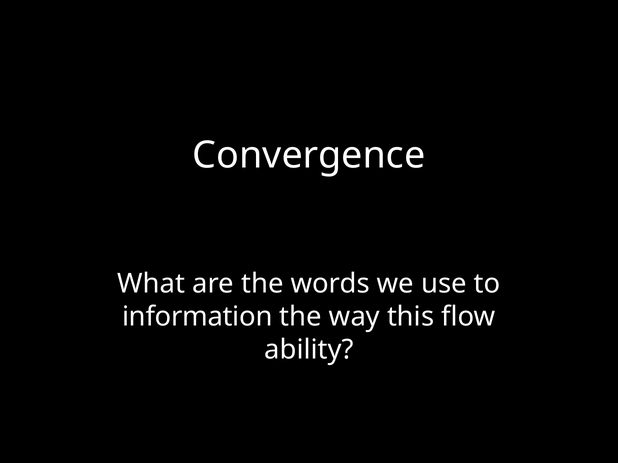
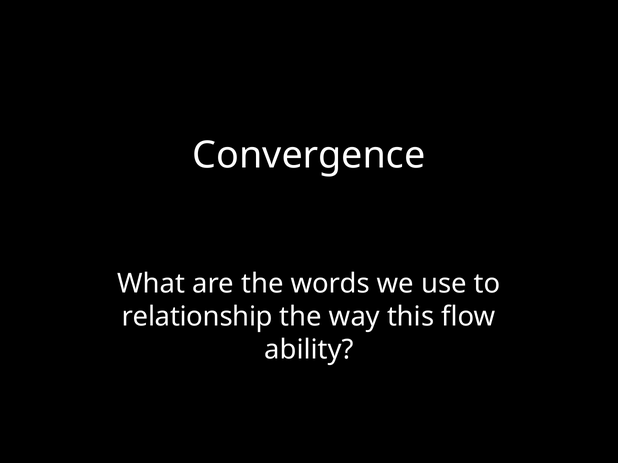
information: information -> relationship (197, 317)
